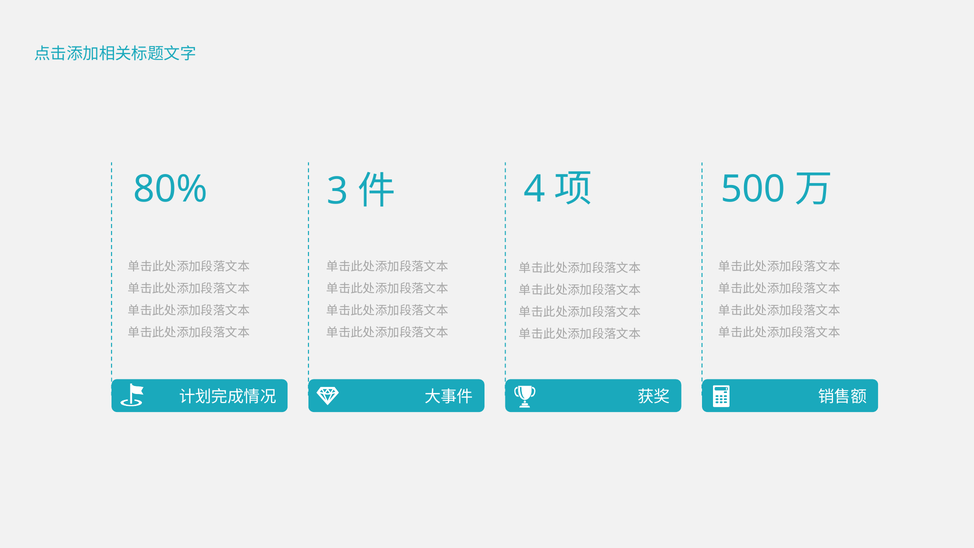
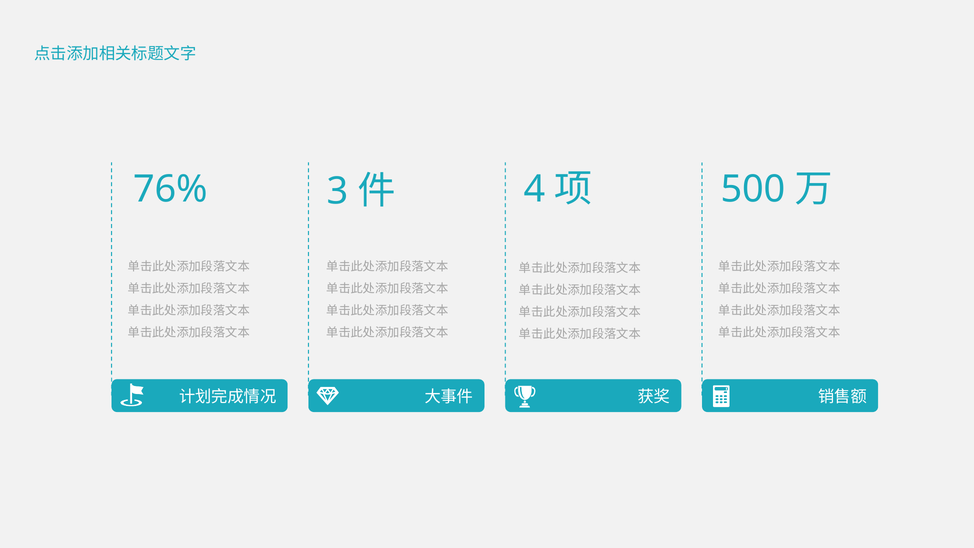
80%: 80% -> 76% (171, 189)
